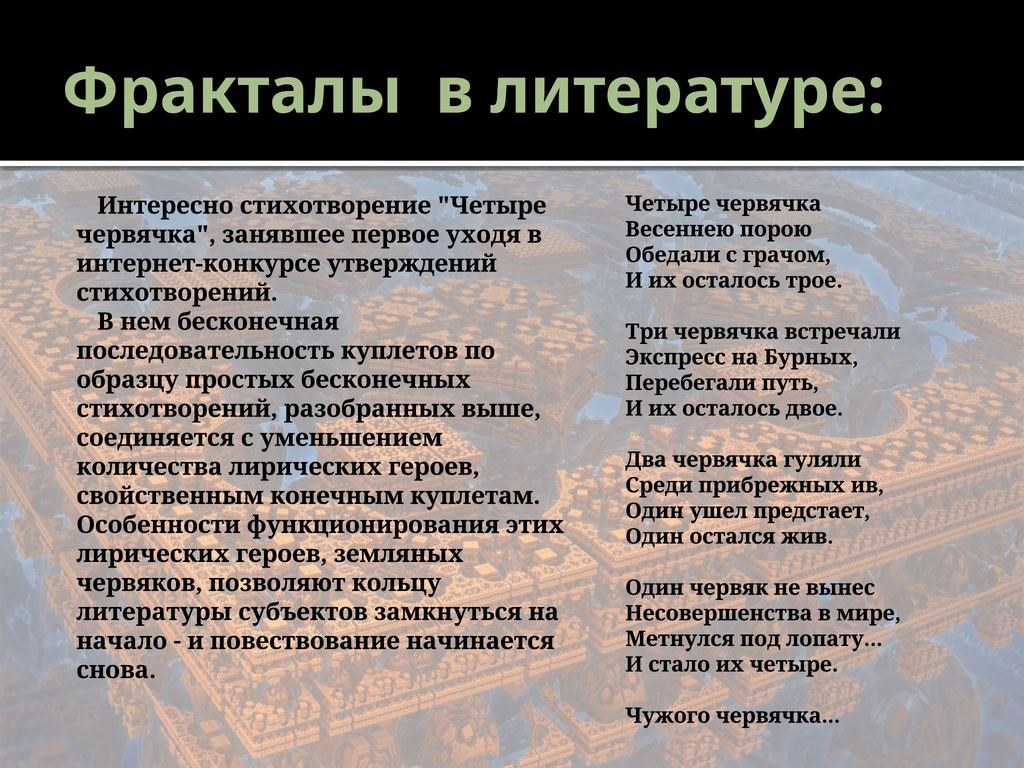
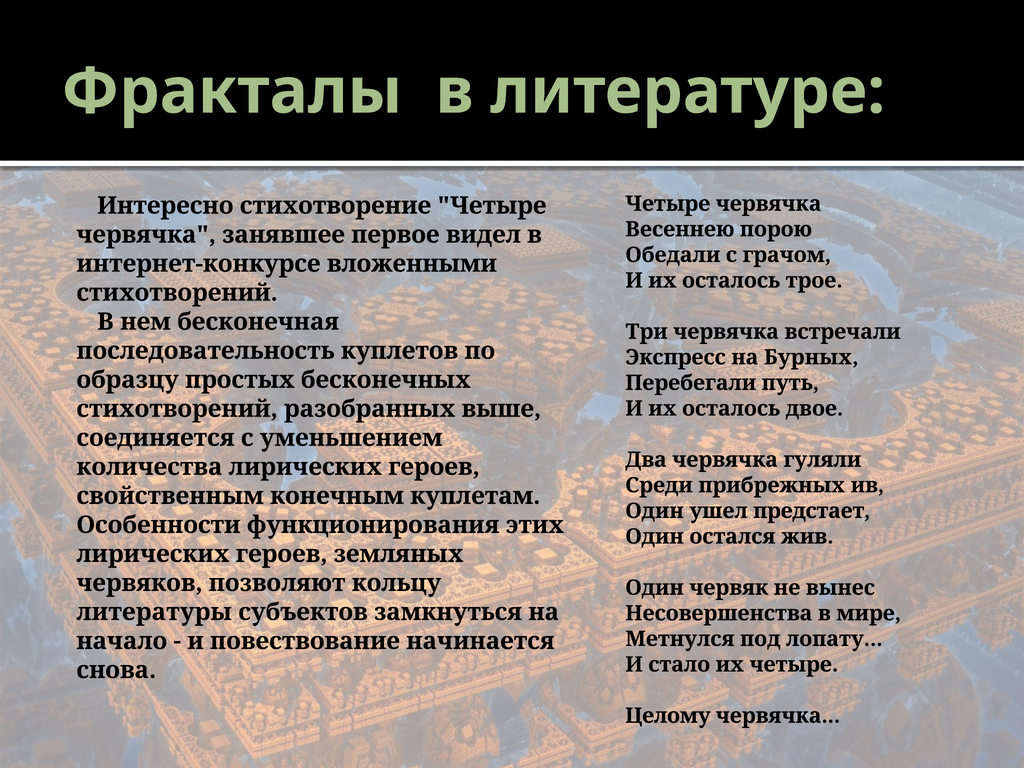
уходя: уходя -> видел (483, 235)
утверждений: утверждений -> вложенными (412, 264)
Чужого: Чужого -> Целому (668, 716)
